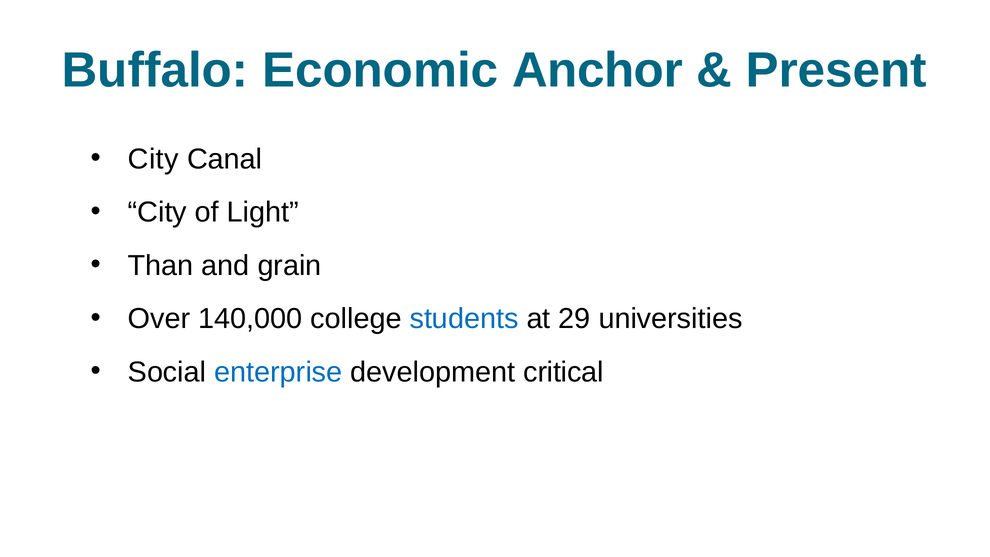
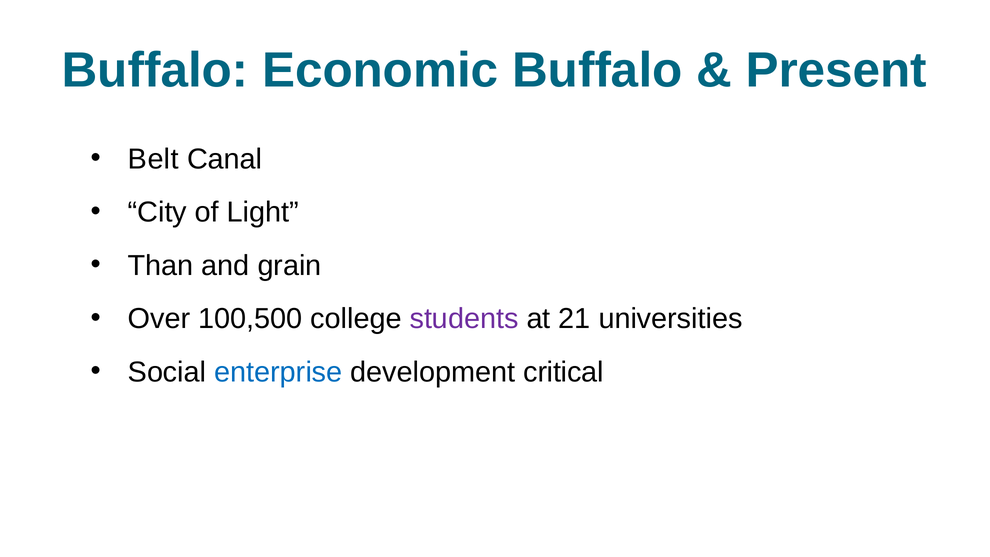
Economic Anchor: Anchor -> Buffalo (597, 71)
City: City -> Belt (153, 159)
140,000: 140,000 -> 100,500 (250, 319)
students colour: blue -> purple (464, 319)
29: 29 -> 21 (575, 319)
